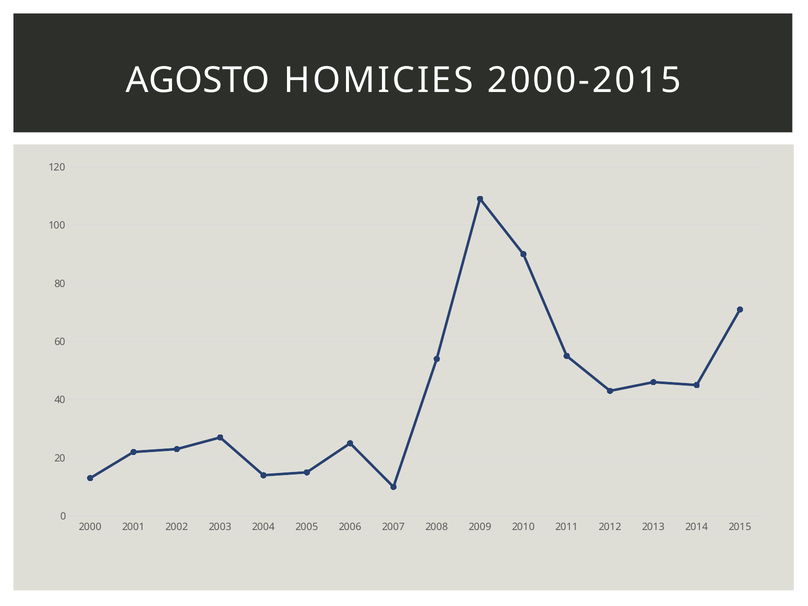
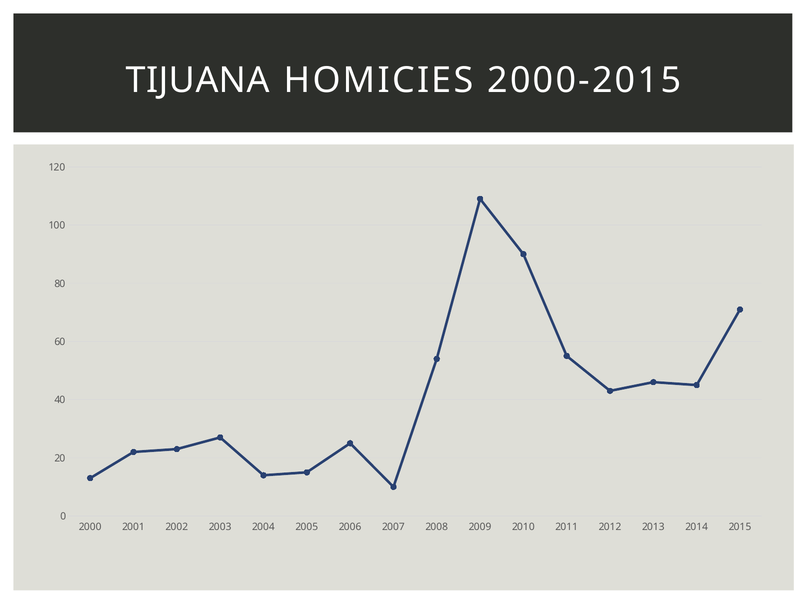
AGOSTO: AGOSTO -> TIJUANA (198, 80)
